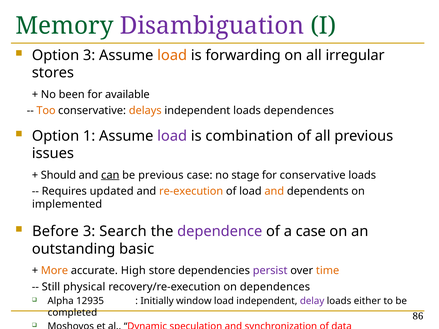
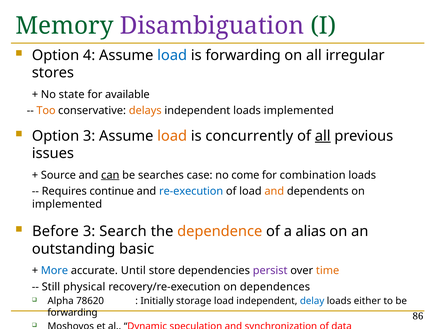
Option 3: 3 -> 4 (89, 55)
load colour: orange -> blue (172, 55)
been: been -> state (72, 95)
loads dependences: dependences -> implemented (299, 111)
Option 1: 1 -> 3 (89, 136)
load colour: purple -> orange (172, 136)
combination: combination -> concurrently (249, 136)
all underline: none -> present (323, 136)
Should: Should -> Source (58, 175)
be previous: previous -> searches (161, 175)
stage: stage -> come (245, 175)
for conservative: conservative -> combination (313, 175)
updated: updated -> continue (112, 191)
re-execution colour: orange -> blue (191, 191)
dependence colour: purple -> orange (220, 232)
a case: case -> alias (311, 232)
More colour: orange -> blue (54, 271)
High: High -> Until (133, 271)
12935: 12935 -> 78620 (90, 301)
window: window -> storage (194, 301)
delay colour: purple -> blue (312, 301)
completed: completed -> forwarding (73, 313)
